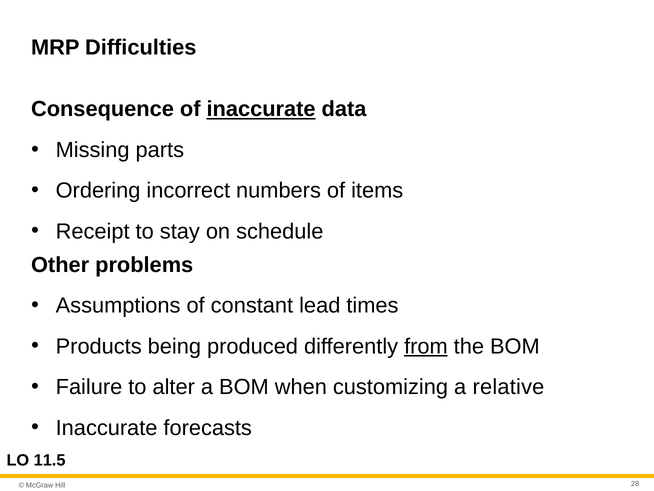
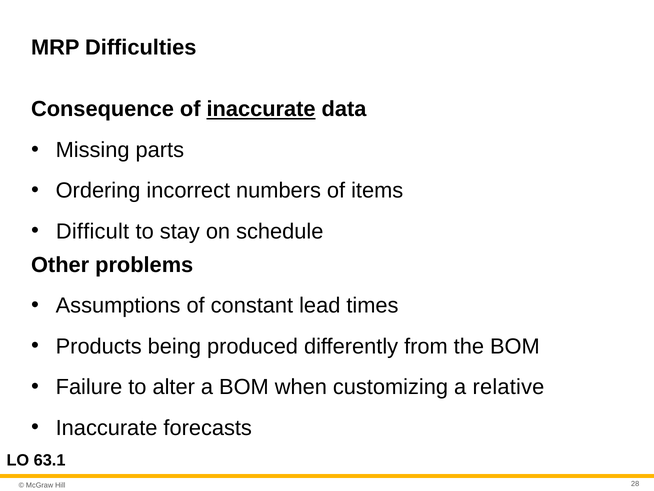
Receipt: Receipt -> Difficult (93, 231)
from underline: present -> none (426, 346)
11.5: 11.5 -> 63.1 (50, 460)
